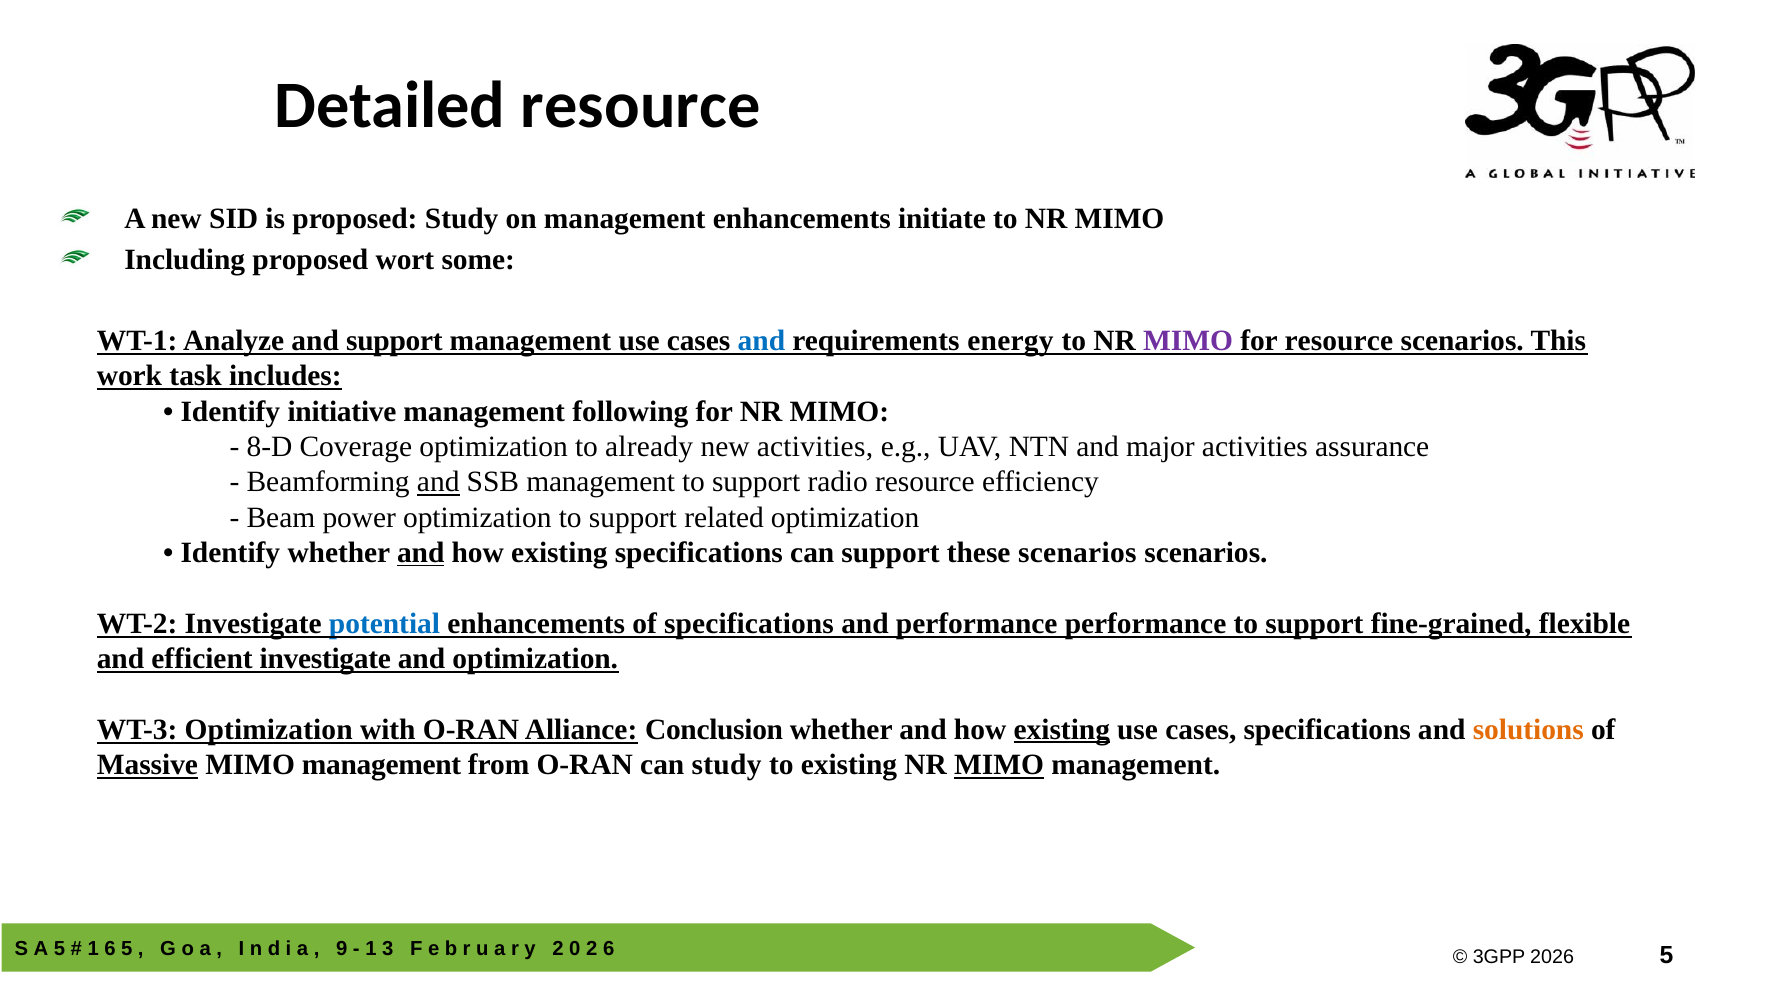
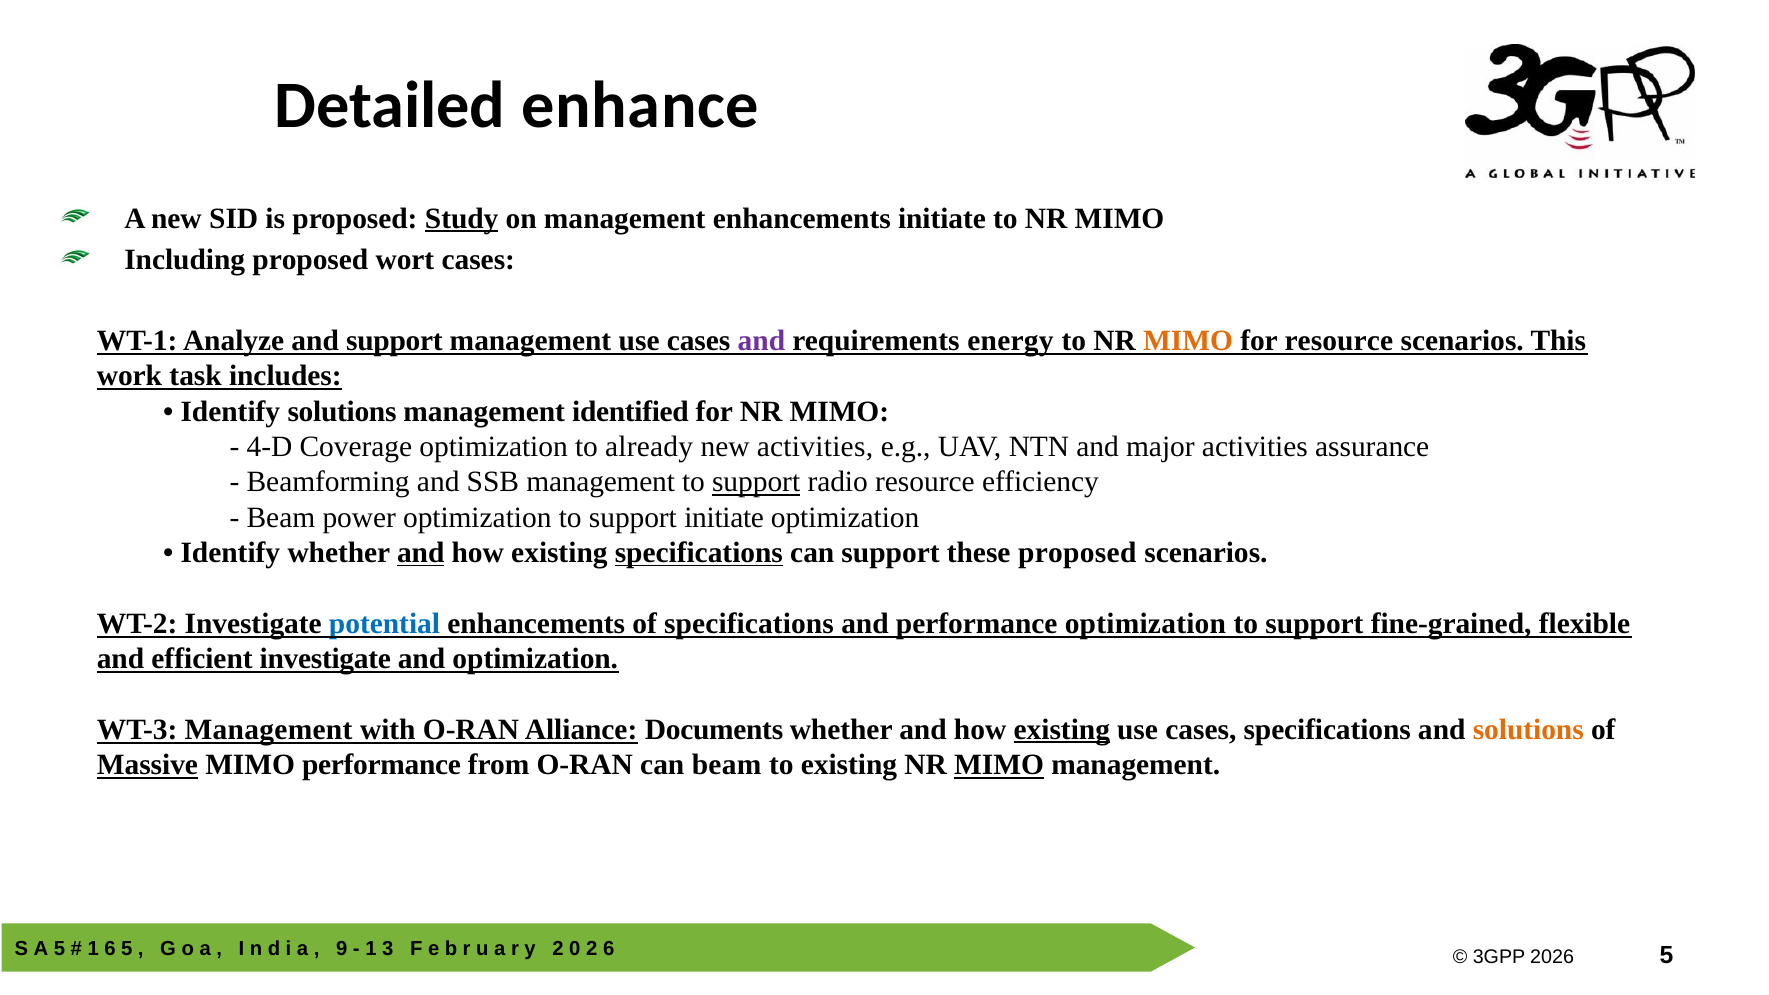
Detailed resource: resource -> enhance (640, 106)
Study underline: none -> present (462, 218)
wort some: some -> cases (478, 260)
and colour: blue -> purple (761, 341)
MIMO colour: purple -> orange (1188, 341)
Identify initiative: initiative -> solutions (342, 411)
following: following -> identified (631, 411)
8-D: 8-D -> 4-D (269, 447)
and underline: present -> none (438, 482)
support underline: none -> present (756, 482)
support related: related -> initiate (724, 518)
specifications underline: none -> present (699, 553)
these scenarios: scenarios -> proposed (1077, 553)
performance performance: performance -> optimization (1145, 624)
WT-3 Optimization: Optimization -> Management (269, 730)
Conclusion: Conclusion -> Documents (714, 730)
management: management -> performance (382, 765)
can study: study -> beam (727, 765)
